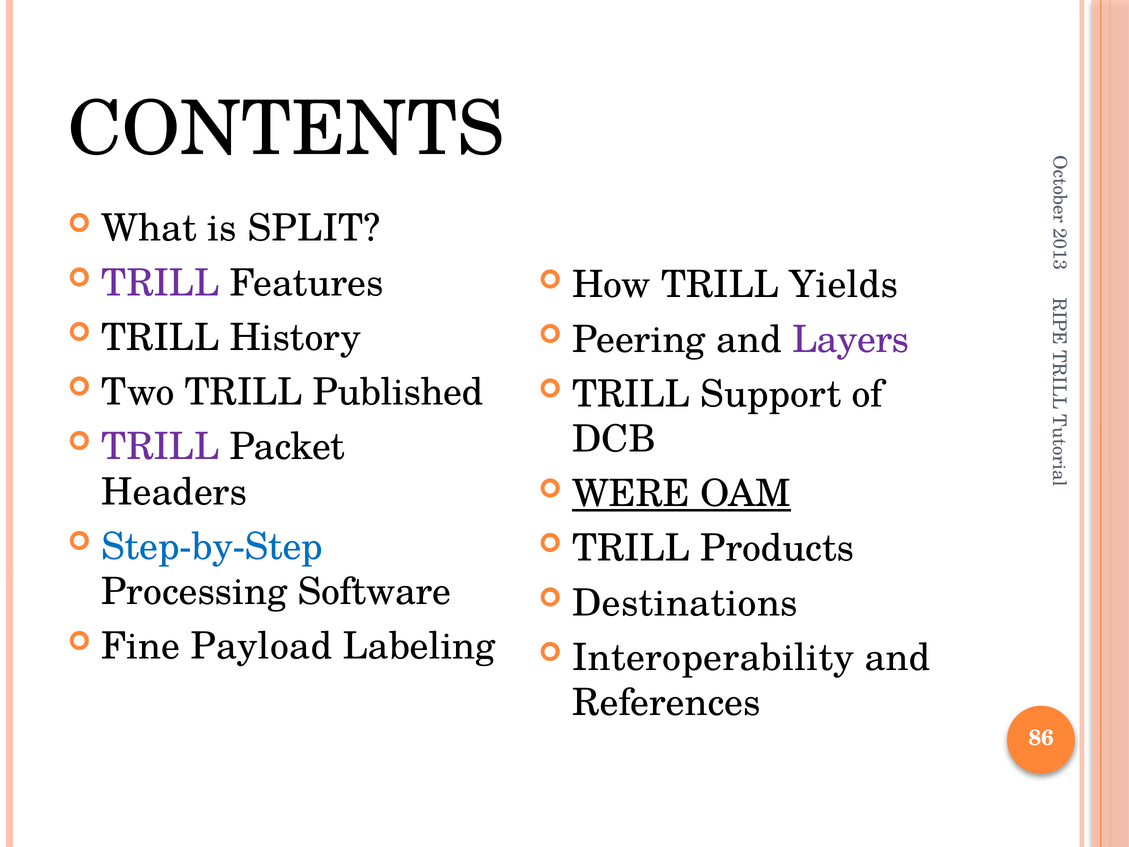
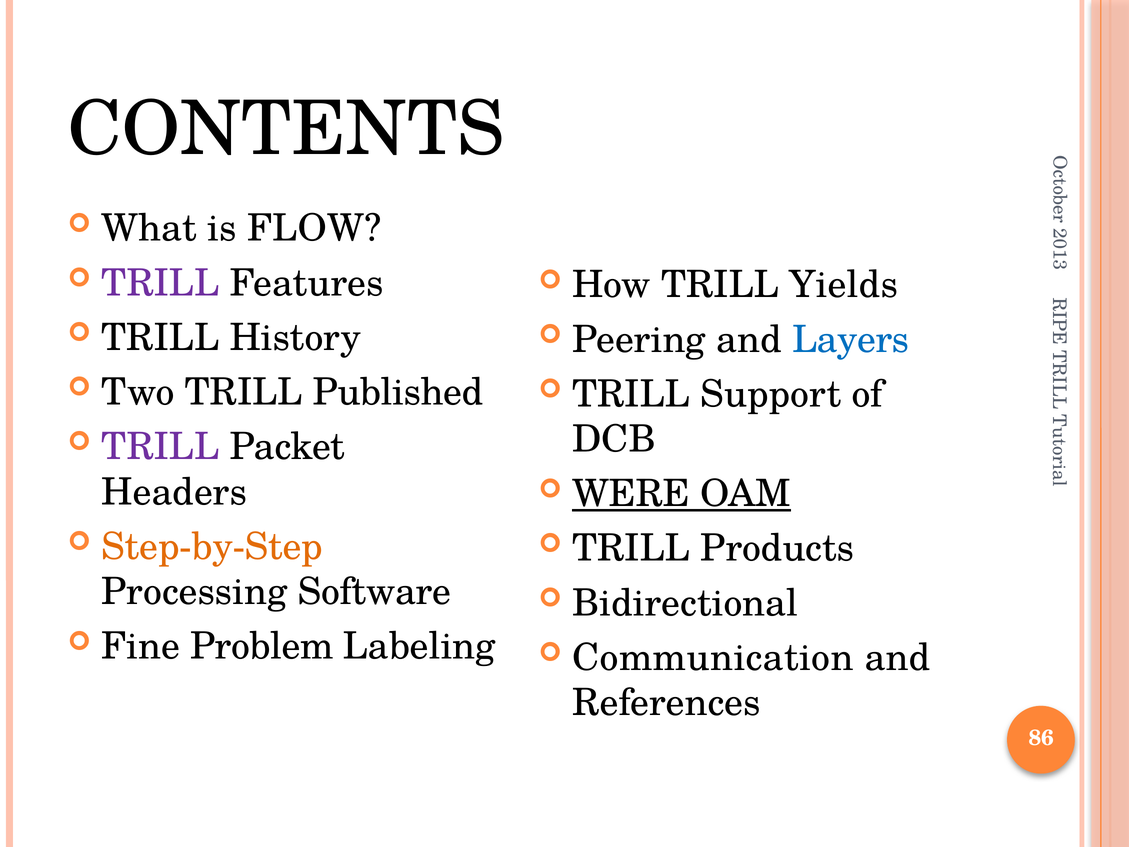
SPLIT: SPLIT -> FLOW (314, 228)
Layers colour: purple -> blue (851, 339)
Step-by-Step colour: blue -> orange (212, 547)
Destinations: Destinations -> Bidirectional (685, 603)
Payload: Payload -> Problem (262, 646)
Interoperability: Interoperability -> Communication (713, 658)
